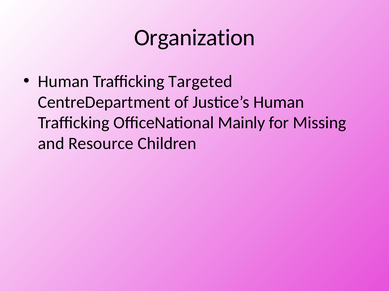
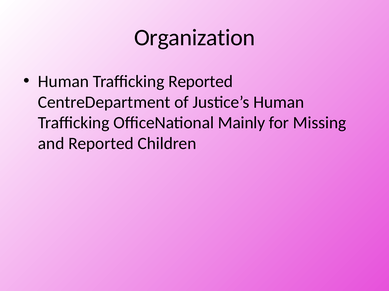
Trafficking Targeted: Targeted -> Reported (201, 82)
and Resource: Resource -> Reported (101, 144)
